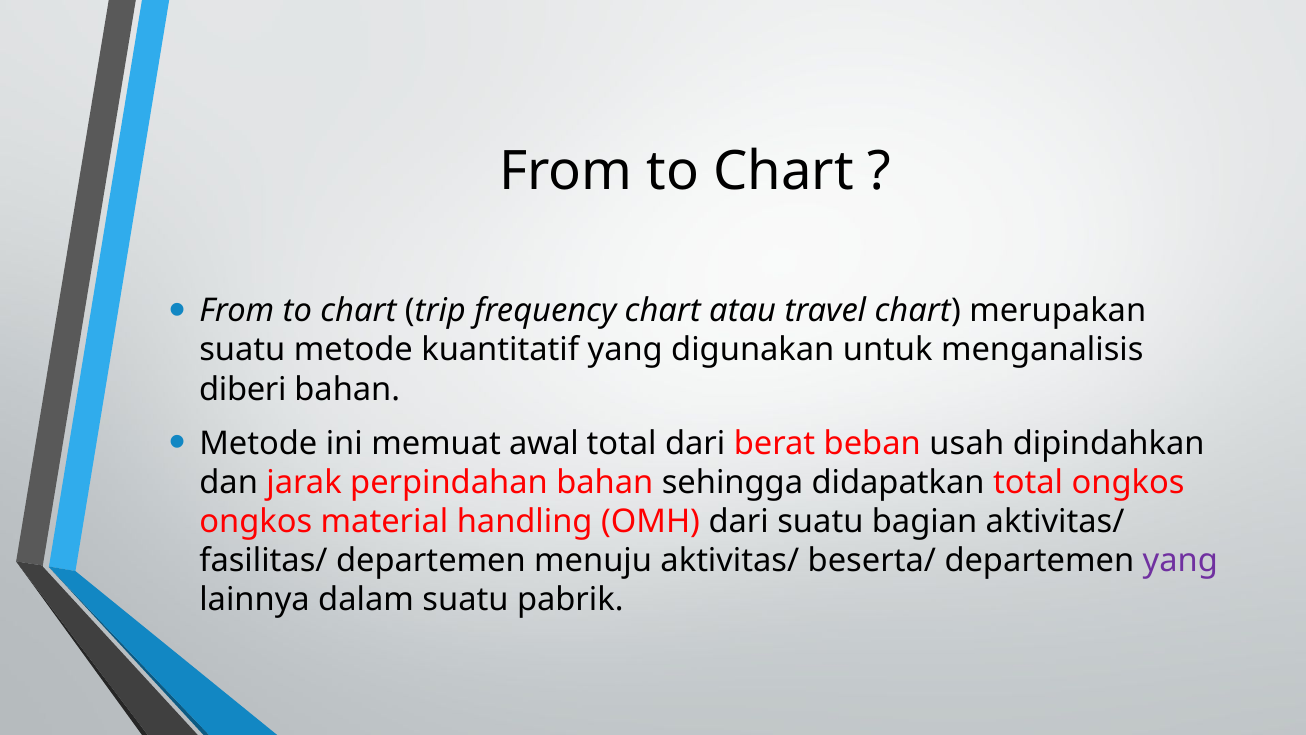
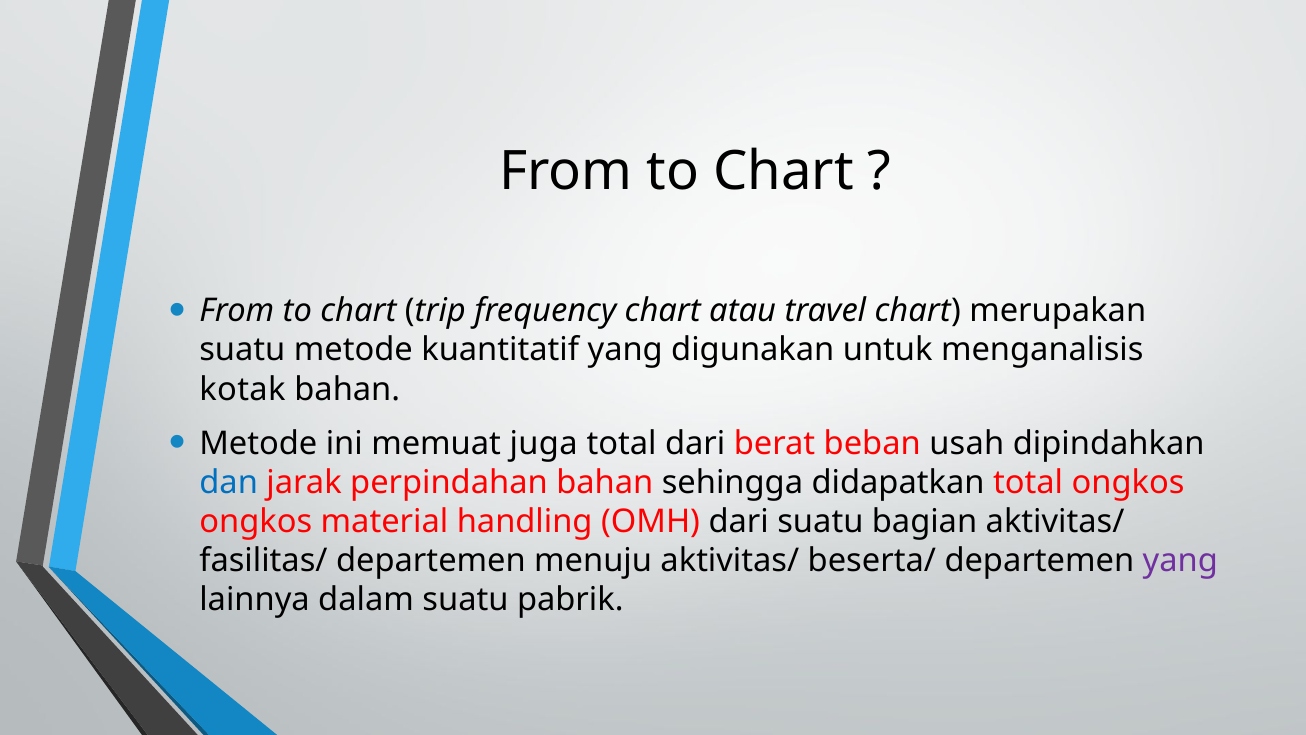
diberi: diberi -> kotak (242, 389)
awal: awal -> juga (544, 443)
dan colour: black -> blue (229, 482)
